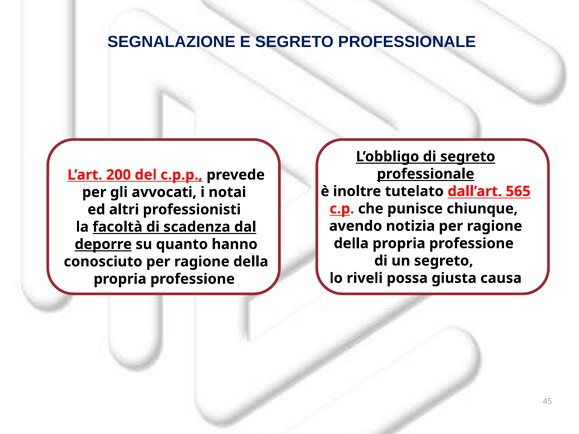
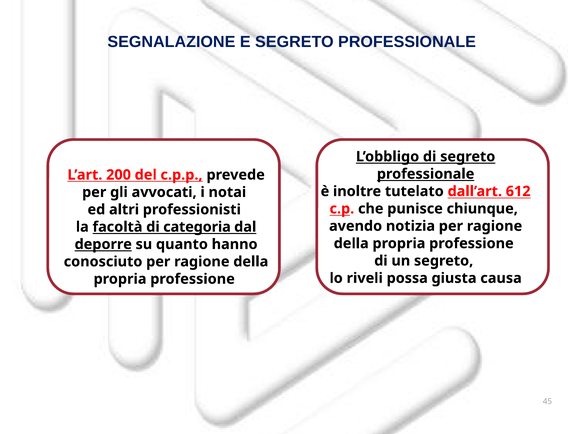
565: 565 -> 612 (518, 191)
scadenza: scadenza -> categoria (197, 227)
